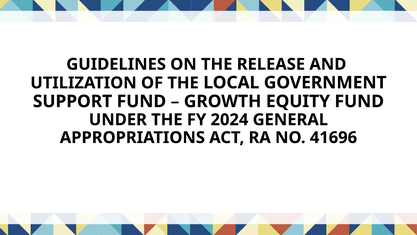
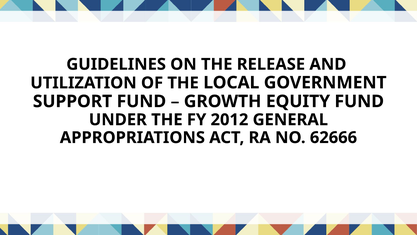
2024: 2024 -> 2012 (229, 120)
41696: 41696 -> 62666 (333, 137)
